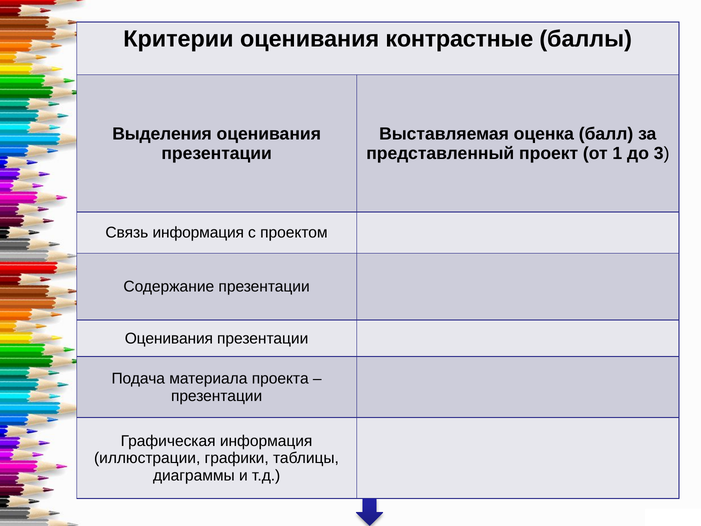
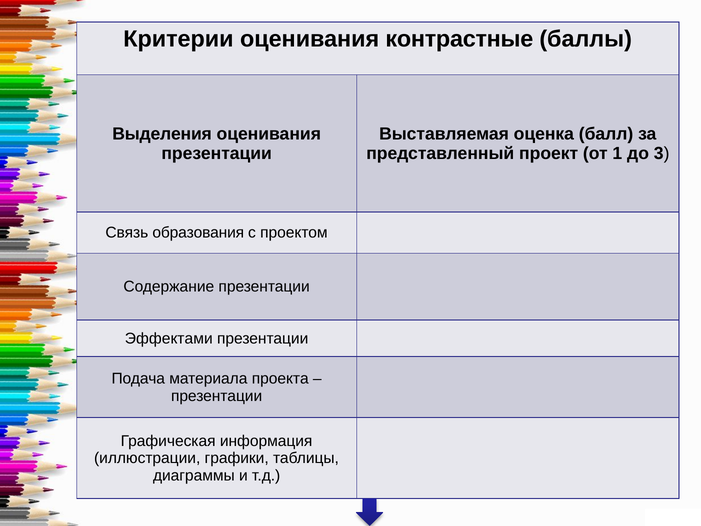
Связь информация: информация -> образования (198, 233)
Оценивания: Оценивания -> Эффектами (169, 338)
